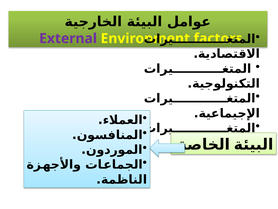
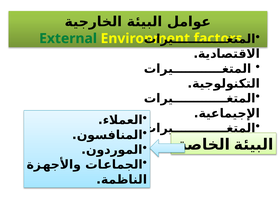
External colour: purple -> green (68, 38)
